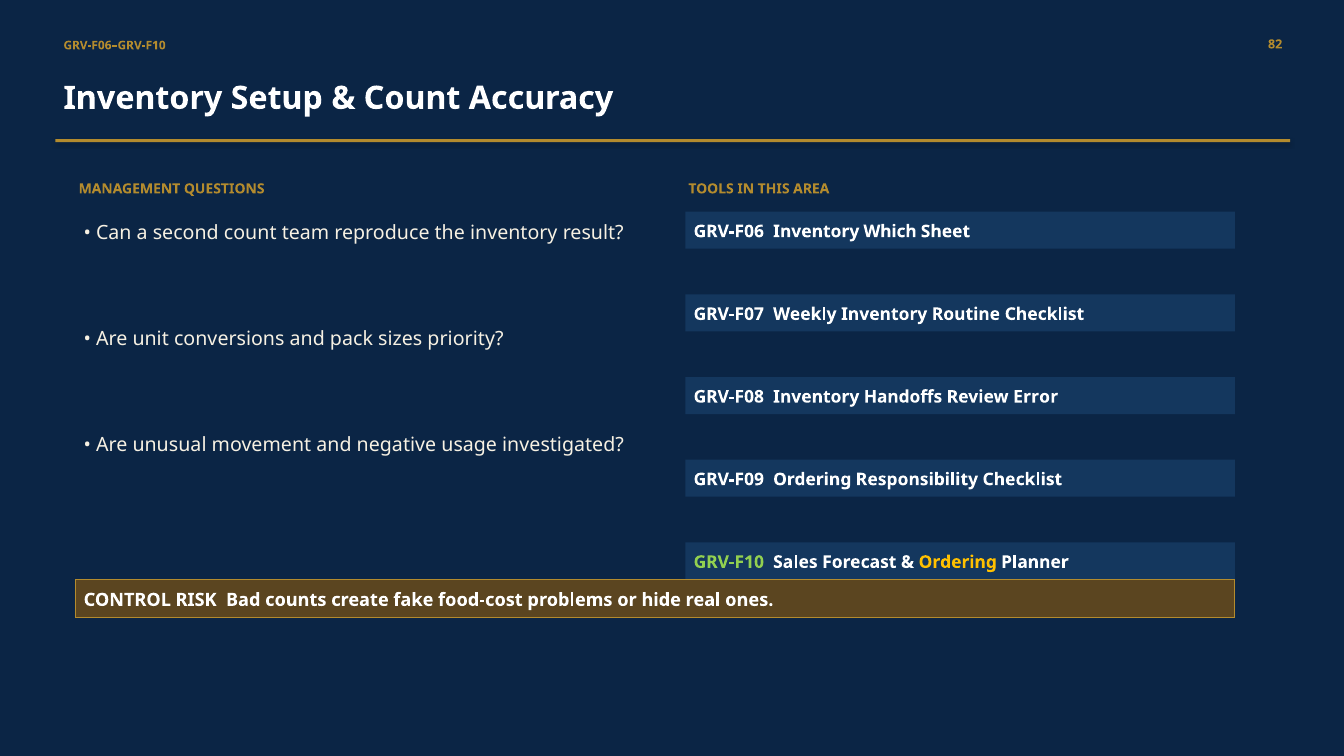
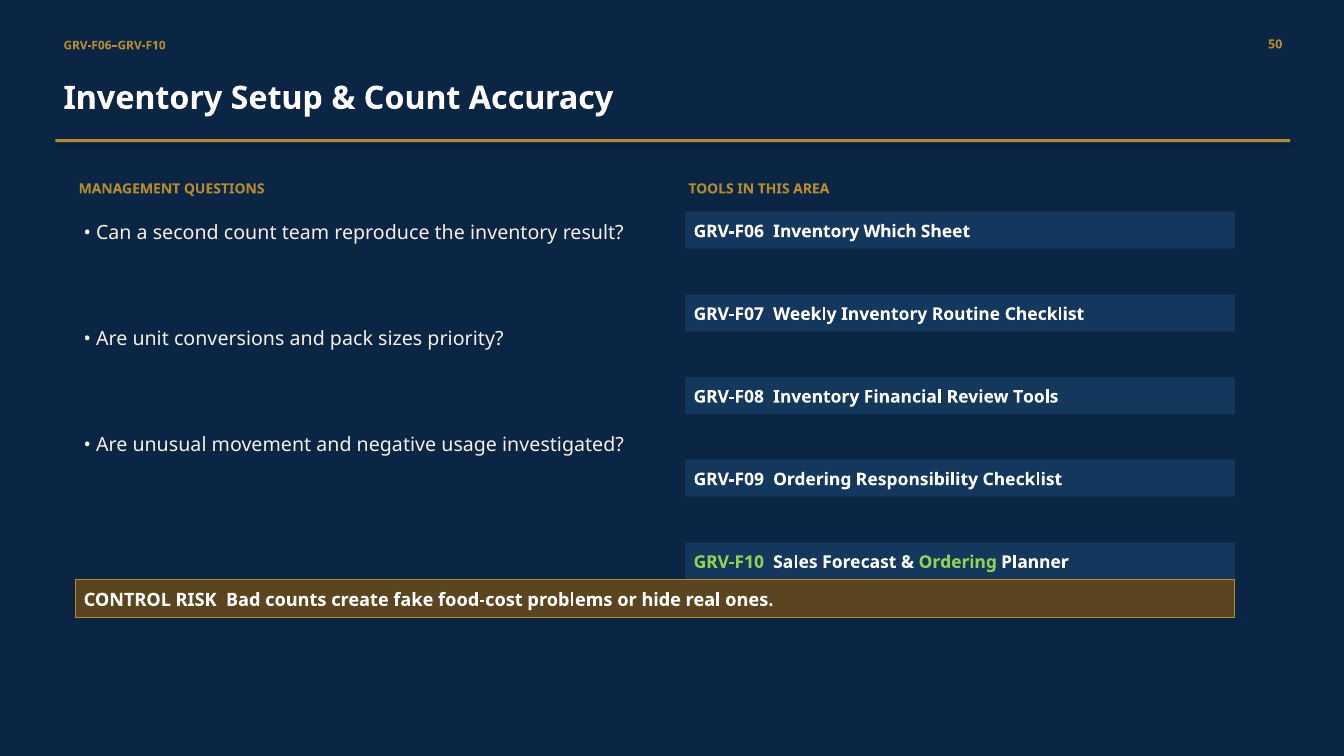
82: 82 -> 50 (1275, 44)
Handoffs: Handoffs -> Financial (903, 397)
Review Error: Error -> Tools (1036, 397)
Ordering colour: yellow -> light green (958, 562)
